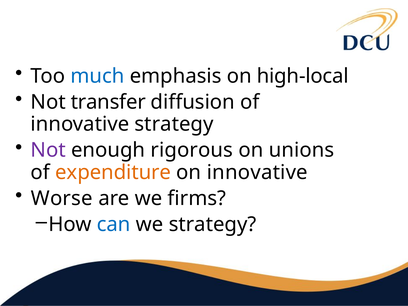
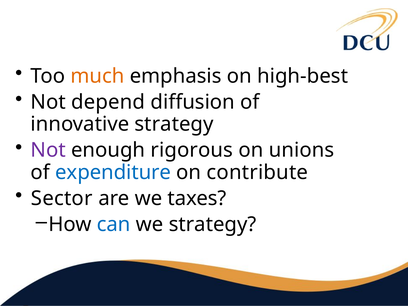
much colour: blue -> orange (97, 76)
high-local: high-local -> high-best (303, 76)
transfer: transfer -> depend (108, 102)
expenditure colour: orange -> blue (113, 172)
on innovative: innovative -> contribute (257, 172)
Worse: Worse -> Sector (62, 198)
firms: firms -> taxes (197, 198)
